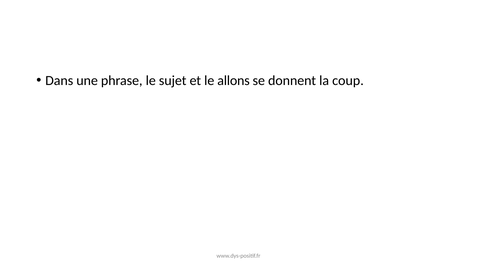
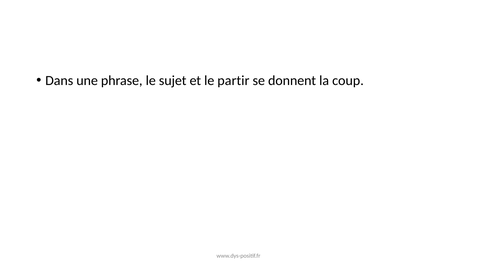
allons: allons -> partir (233, 81)
